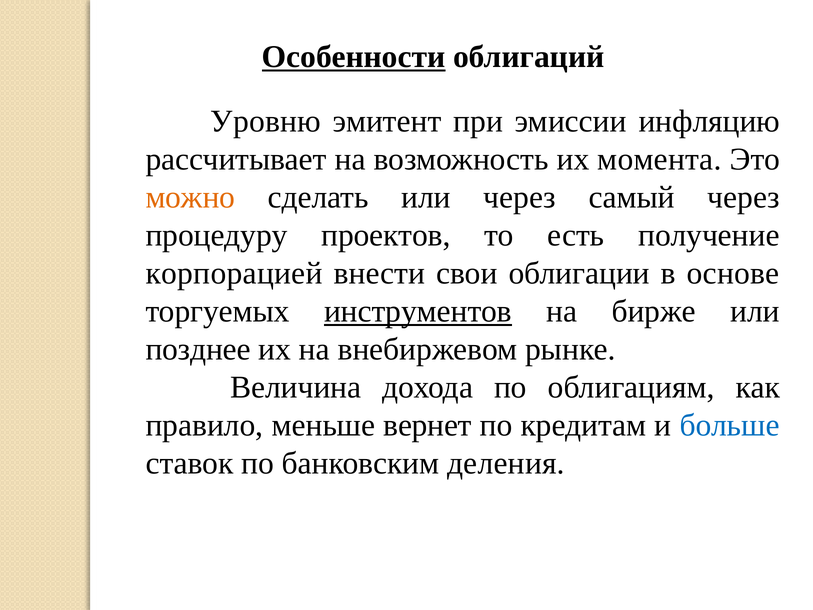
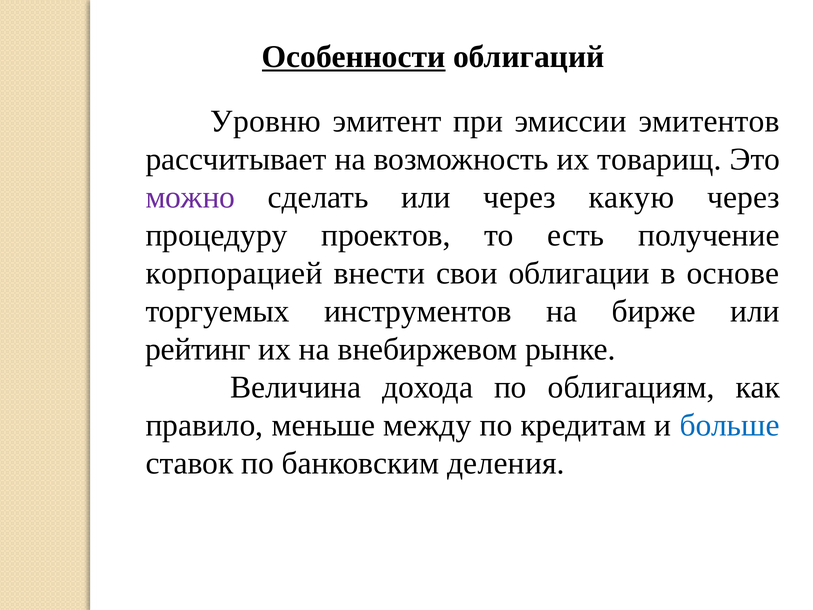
инфляцию: инфляцию -> эмитентов (709, 121)
момента: момента -> товарищ (660, 159)
можно colour: orange -> purple (190, 197)
самый: самый -> какую (632, 197)
инструментов underline: present -> none (418, 311)
позднее: позднее -> рейтинг (198, 349)
вернет: вернет -> между (427, 425)
